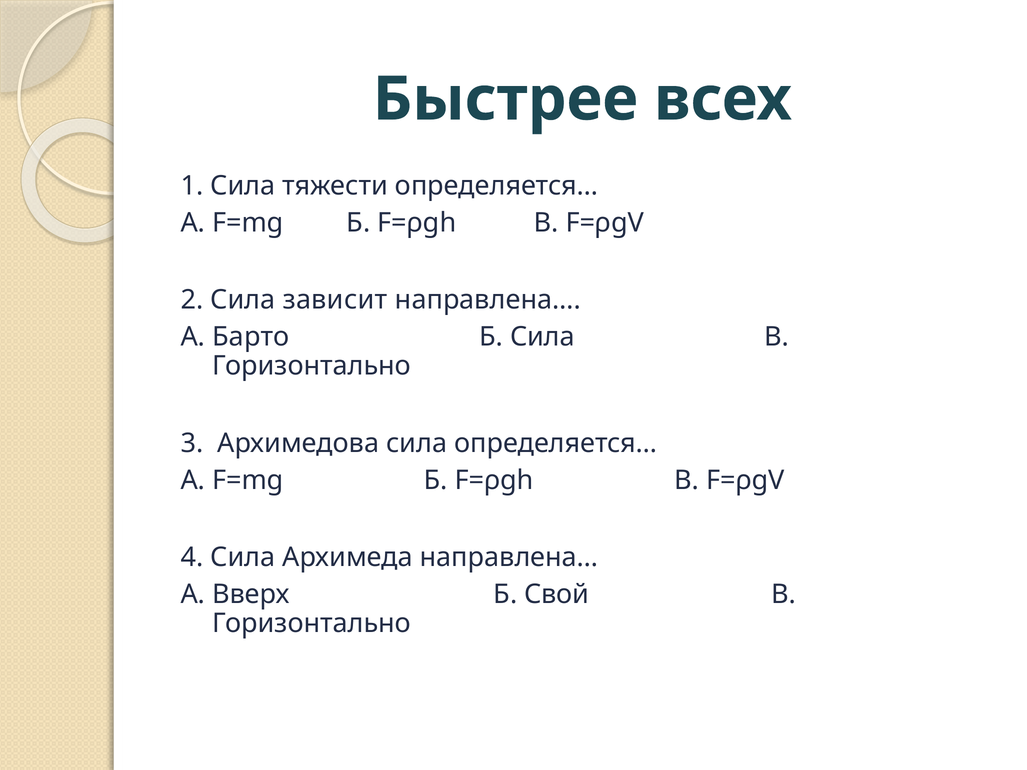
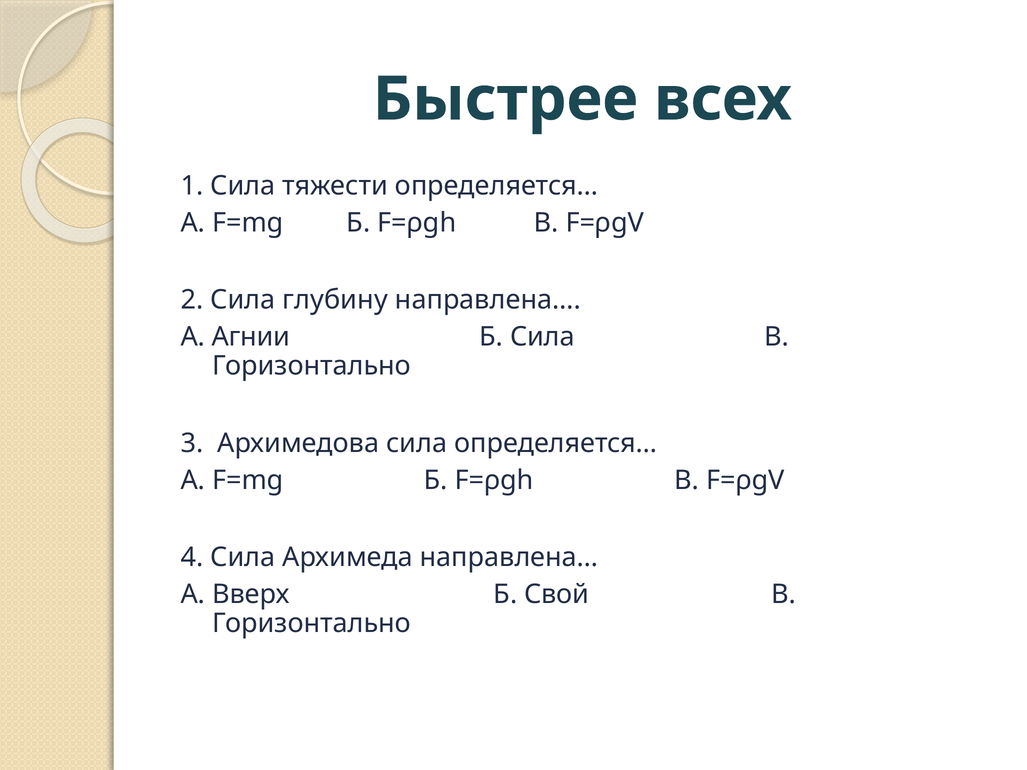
зависит: зависит -> глубину (335, 300)
Барто: Барто -> Агнии (251, 337)
